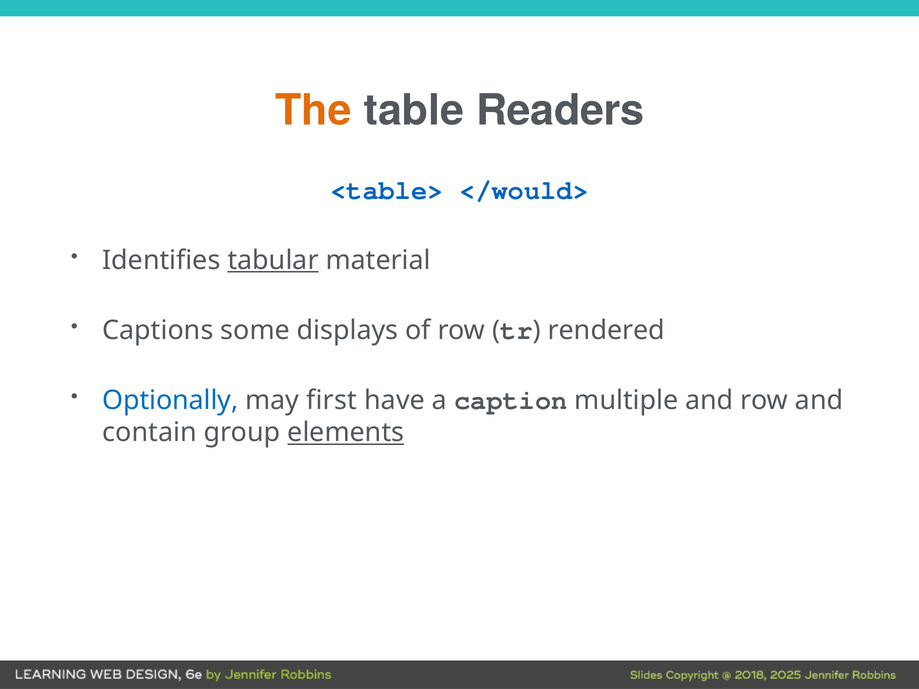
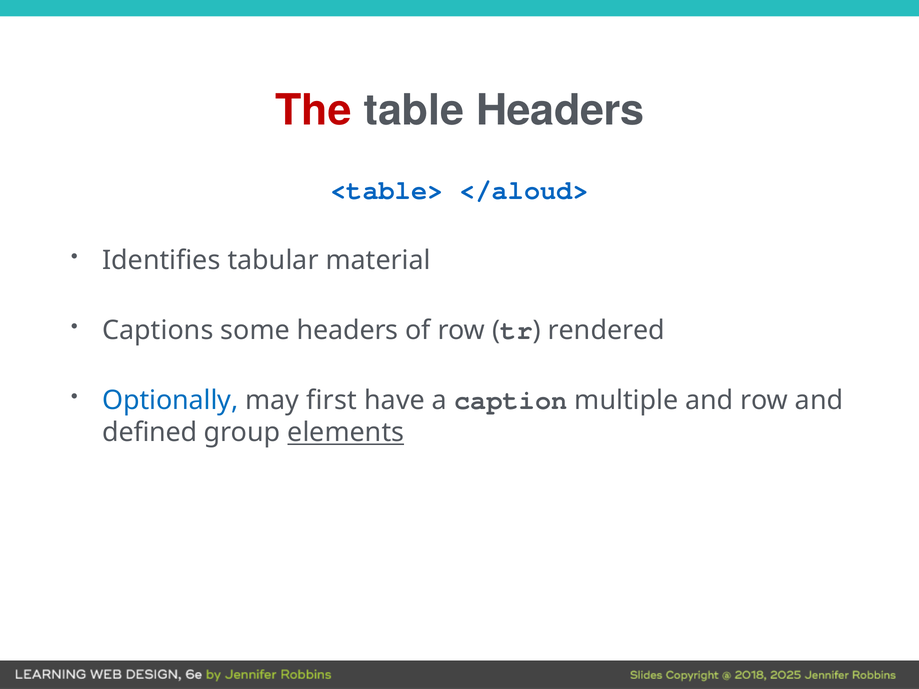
The colour: orange -> red (313, 111)
table Readers: Readers -> Headers (560, 111)
</would>: </would> -> </aloud> (524, 190)
tabular underline: present -> none (273, 260)
some displays: displays -> headers (348, 330)
contain: contain -> defined (150, 433)
